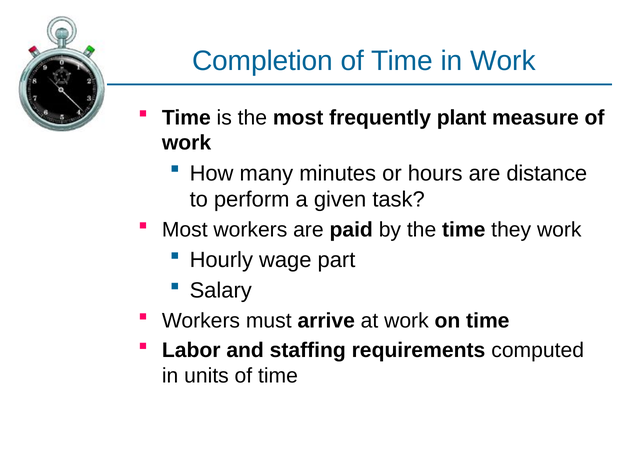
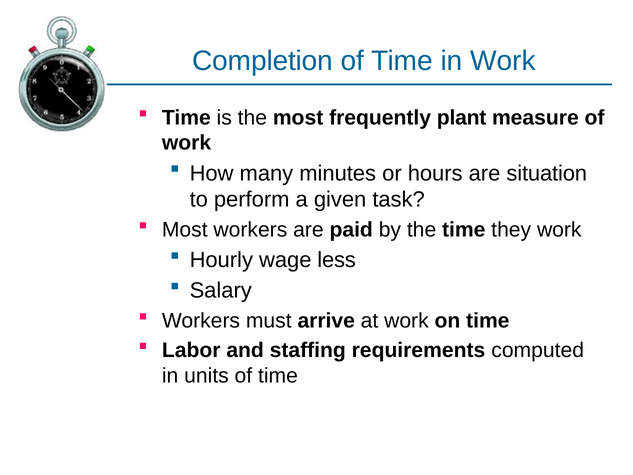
distance: distance -> situation (547, 173)
part: part -> less (337, 260)
